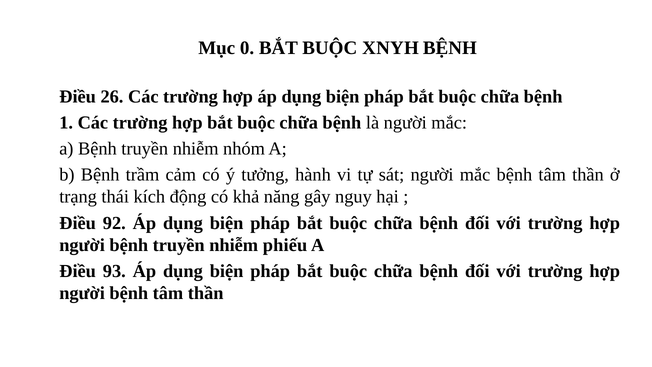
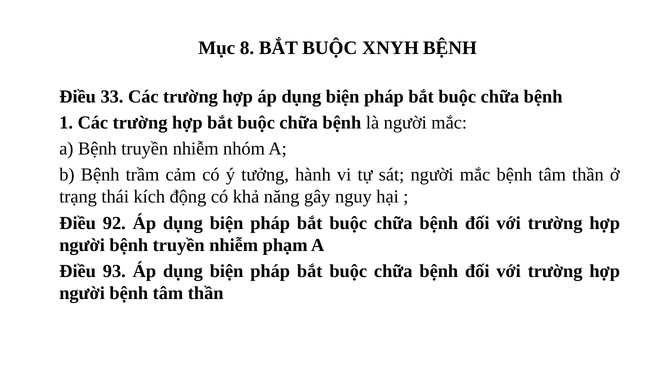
0: 0 -> 8 (247, 48)
26: 26 -> 33 (112, 96)
phiếu: phiếu -> phạm (285, 245)
